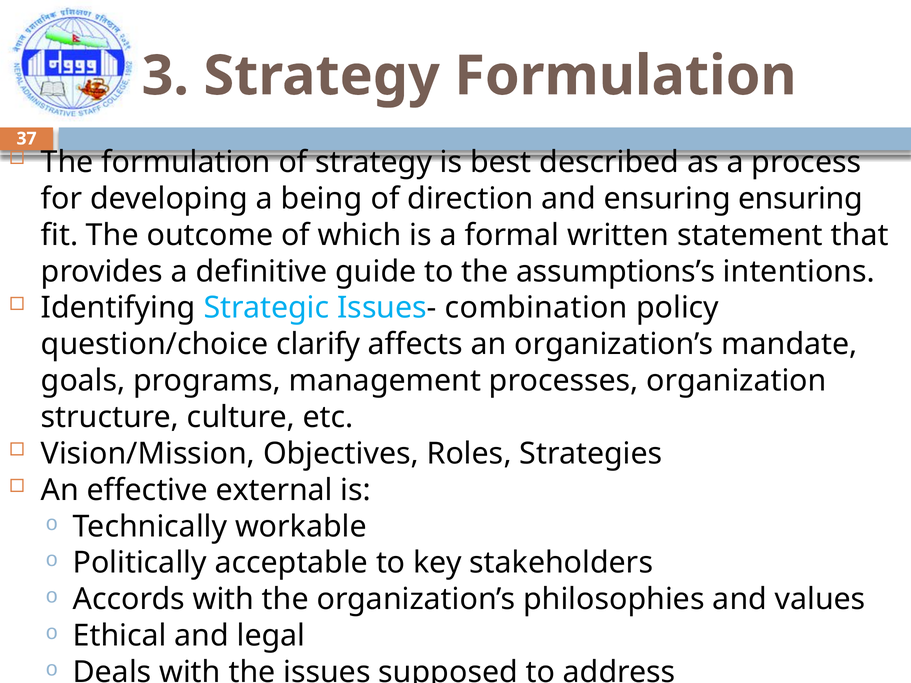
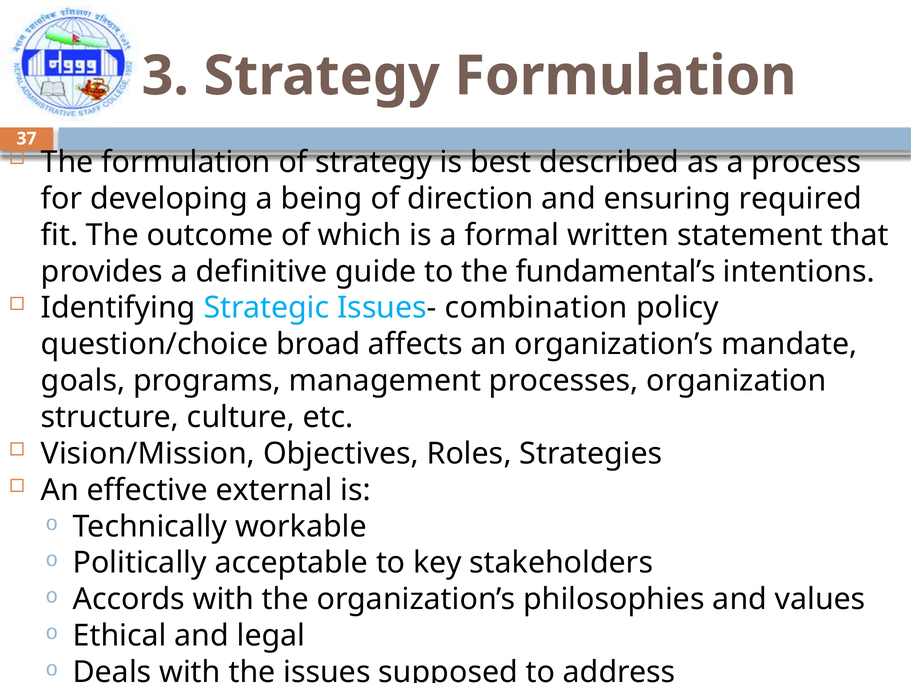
ensuring ensuring: ensuring -> required (800, 199)
assumptions’s: assumptions’s -> fundamental’s (616, 272)
clarify: clarify -> broad (318, 344)
